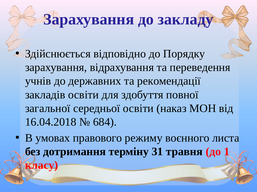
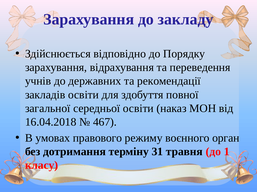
684: 684 -> 467 (105, 122)
листа: листа -> орган (226, 138)
